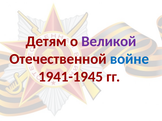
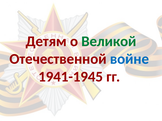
Великой colour: purple -> green (109, 41)
